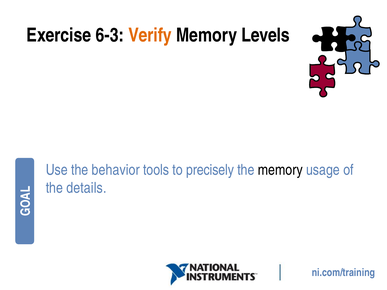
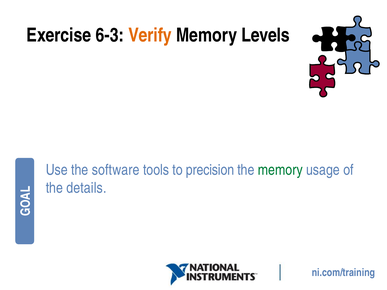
behavior: behavior -> software (116, 170)
precisely: precisely -> precision (210, 170)
memory colour: black -> green (280, 170)
